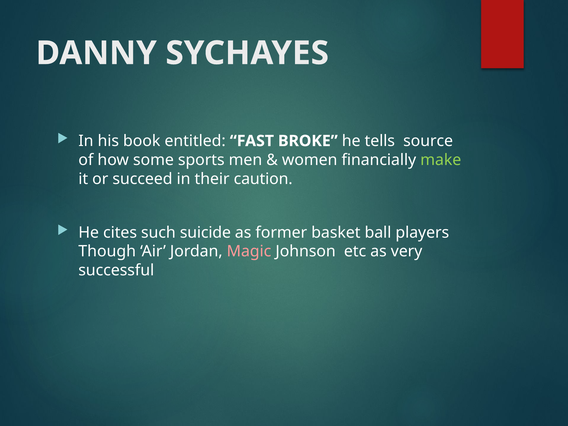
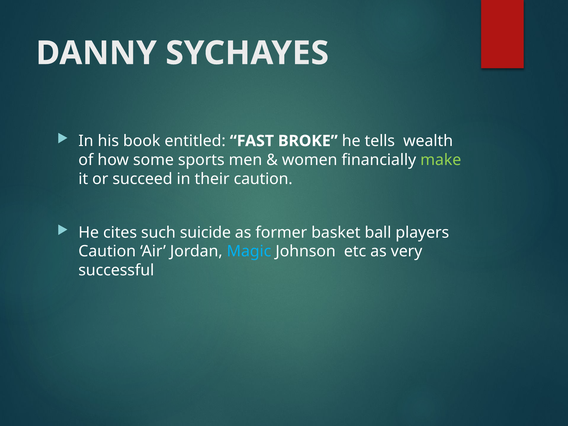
source: source -> wealth (428, 141)
Though: Though -> Caution (107, 251)
Magic colour: pink -> light blue (249, 251)
